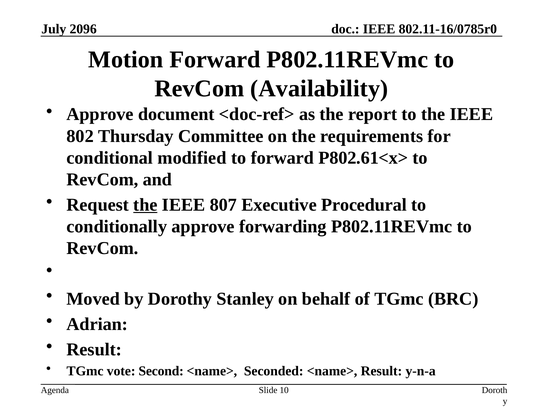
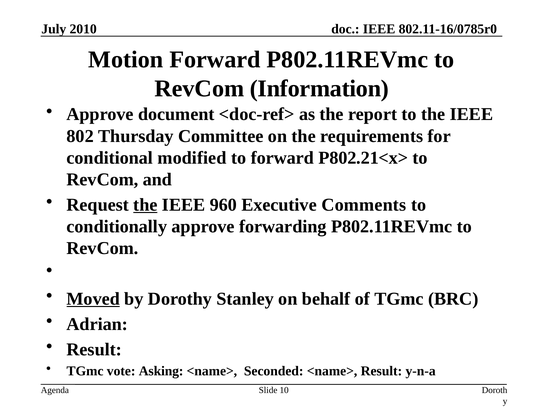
2096: 2096 -> 2010 (83, 29)
Availability: Availability -> Information (319, 89)
P802.61<x>: P802.61<x> -> P802.21<x> (363, 158)
807: 807 -> 960 (223, 205)
Procedural: Procedural -> Comments (364, 205)
Moved underline: none -> present (93, 299)
Second: Second -> Asking (161, 371)
